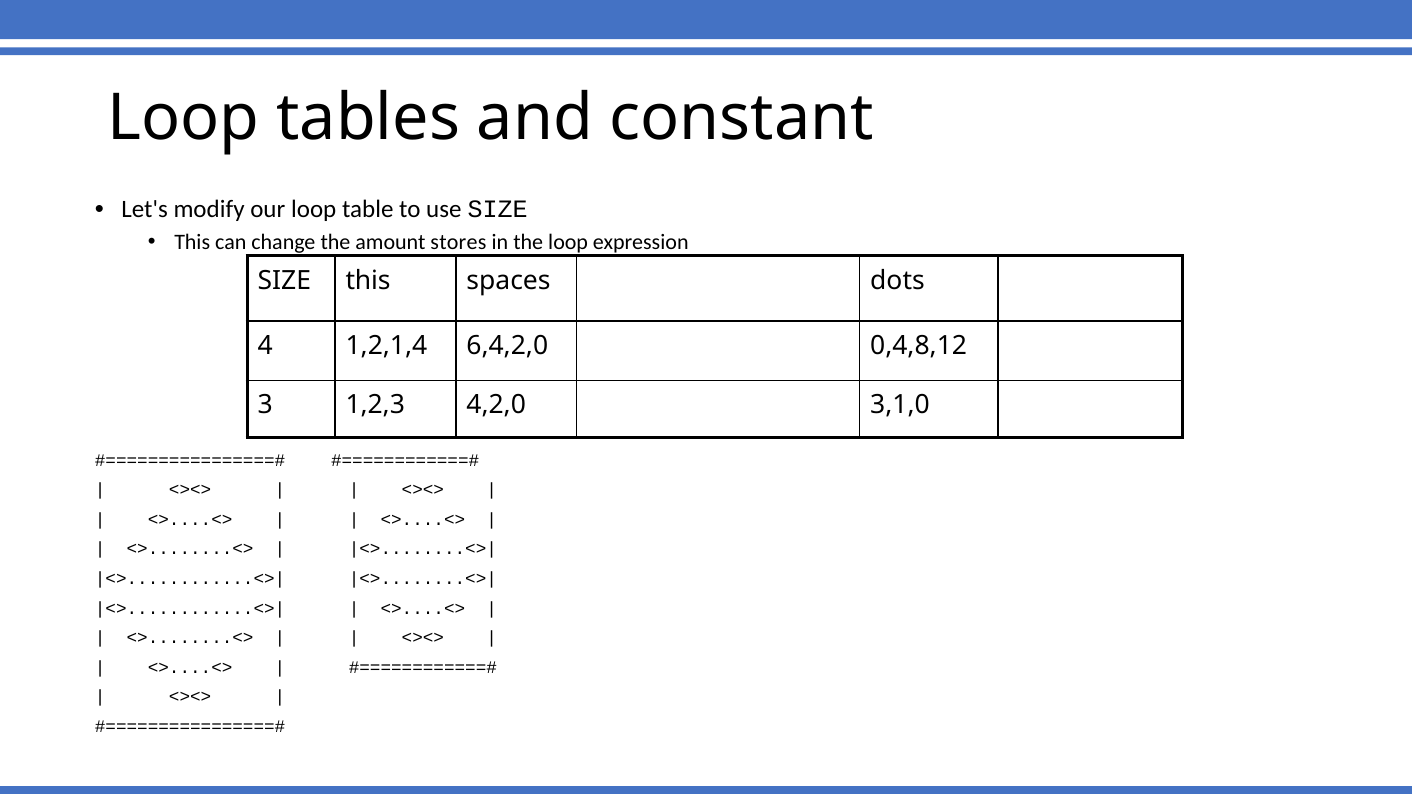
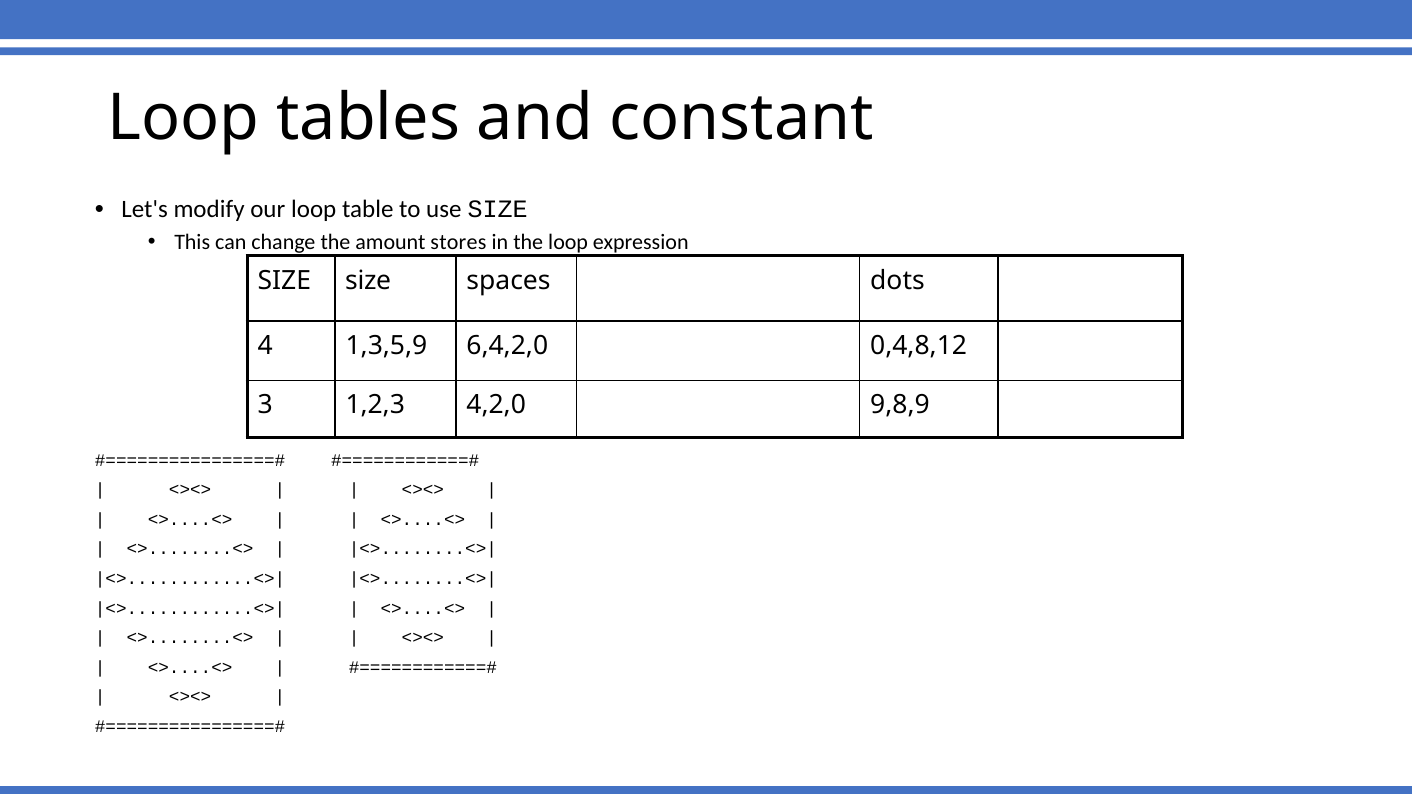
SIZE this: this -> size (368, 281)
1,2,1,4: 1,2,1,4 -> 1,3,5,9 (386, 346)
3,1,0: 3,1,0 -> 9,8,9 (900, 405)
